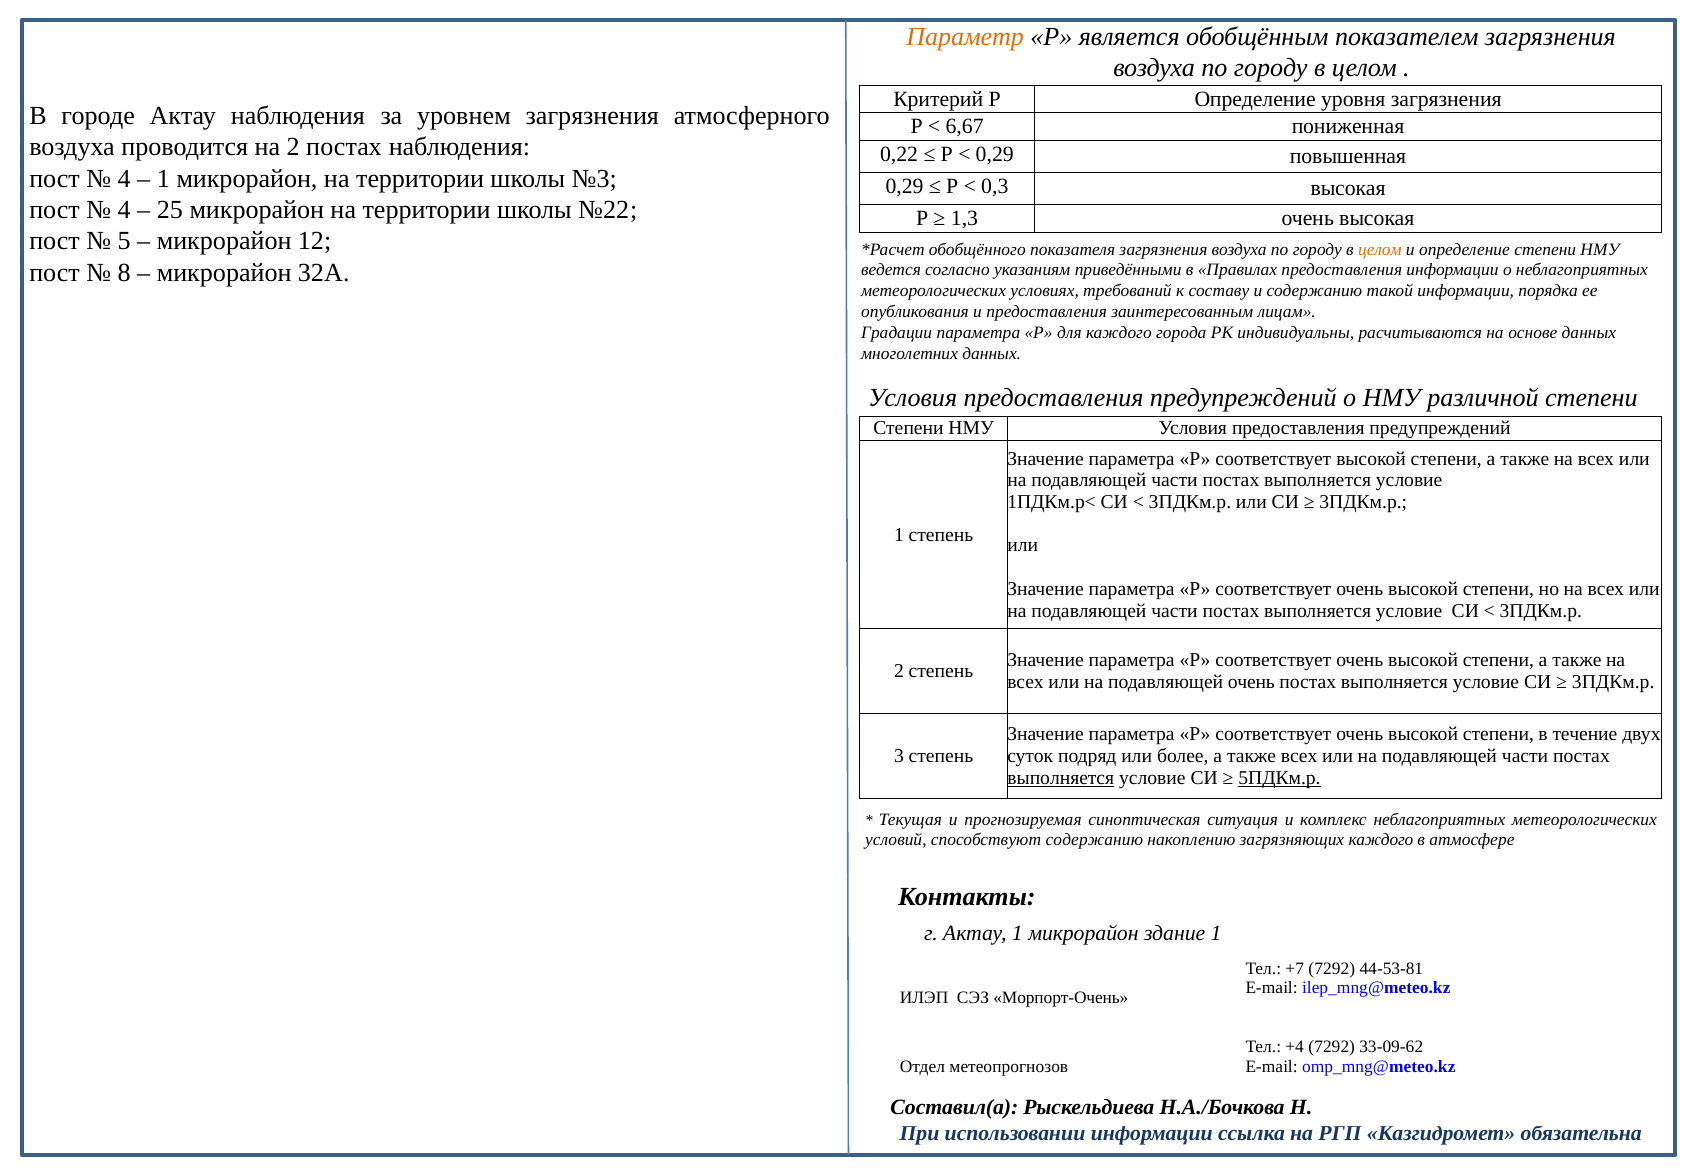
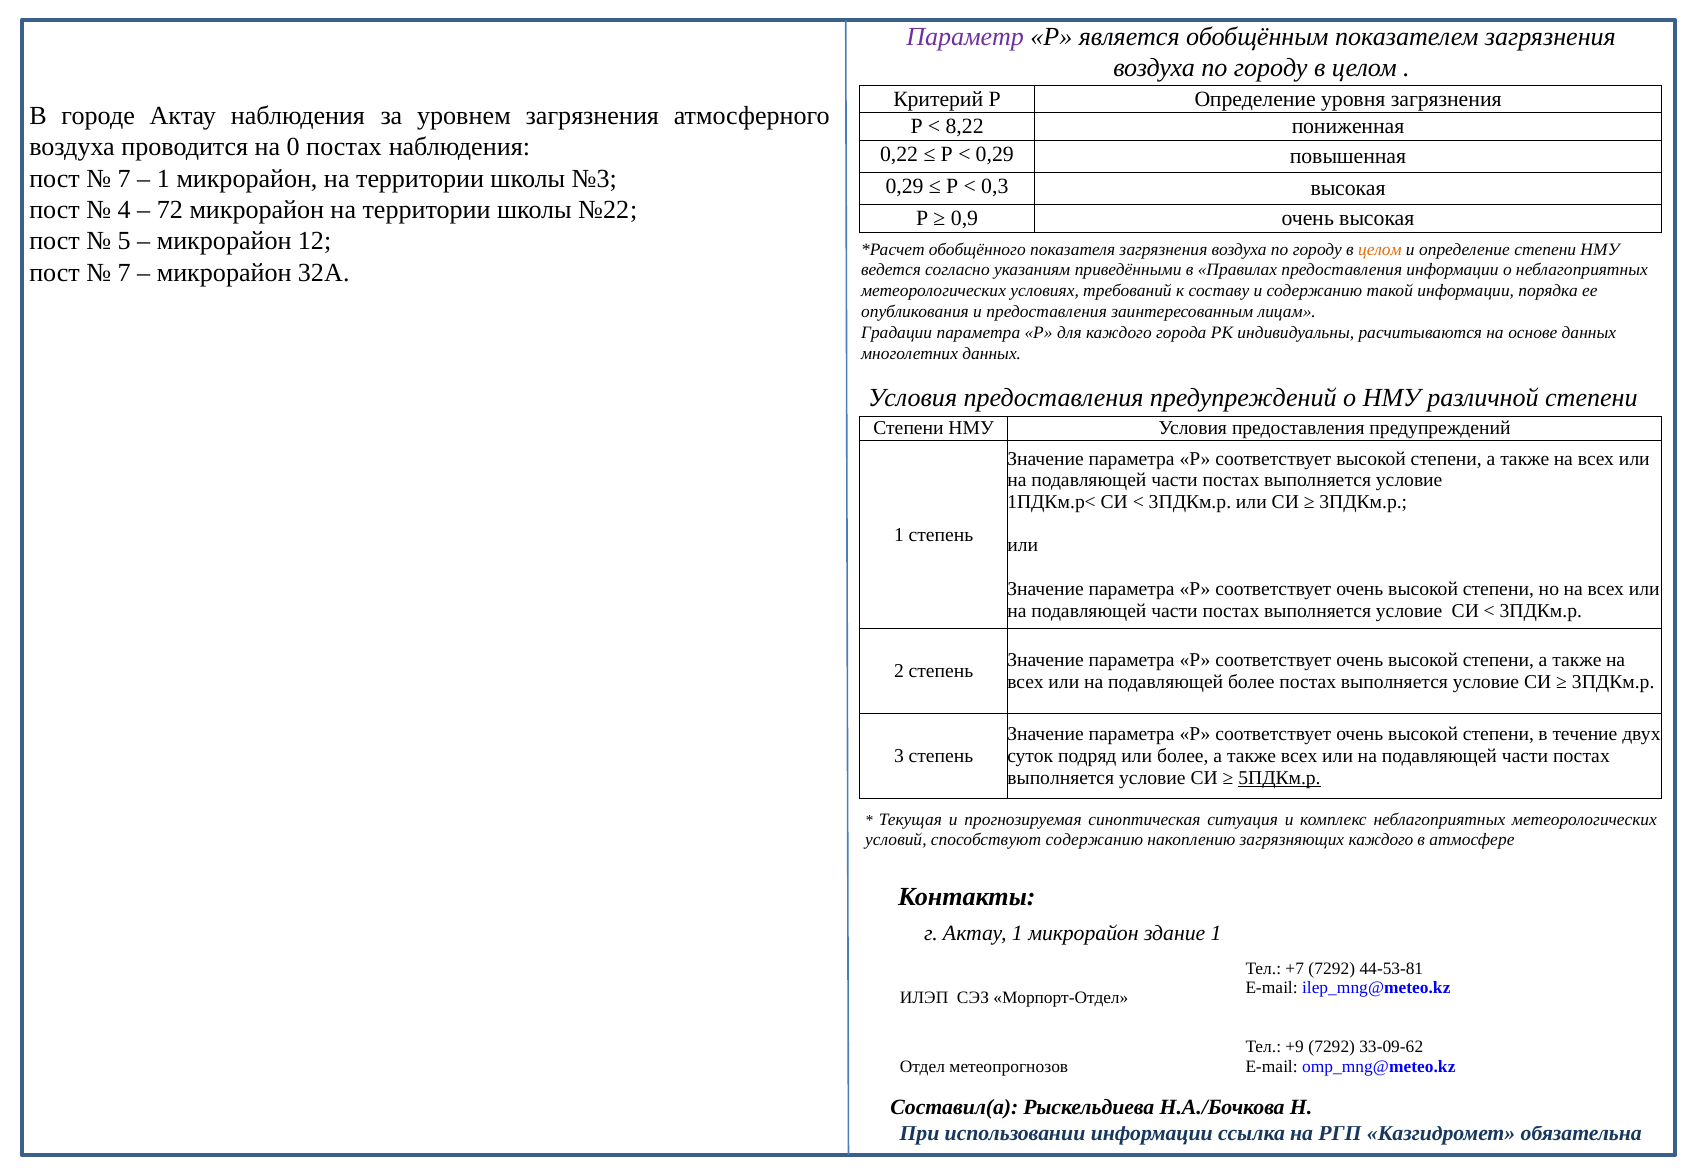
Параметр colour: orange -> purple (965, 37)
6,67: 6,67 -> 8,22 (965, 126)
на 2: 2 -> 0 (293, 147)
4: 4 -> 7 (124, 179)
25: 25 -> 72 (170, 210)
1,3: 1,3 -> 0,9 (965, 218)
8: 8 -> 7 (124, 272)
подавляющей очень: очень -> более (1251, 682)
выполняется underline: present -> none (1061, 778)
Морпорт-Очень: Морпорт-Очень -> Морпорт-Отдел (1061, 998)
+4: +4 -> +9 (1295, 1047)
